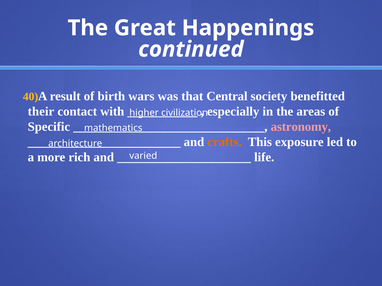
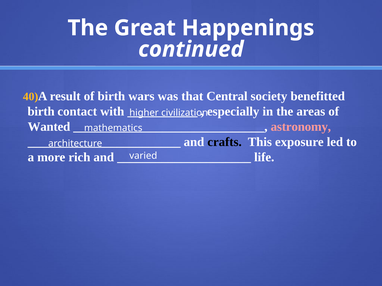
their: their -> birth (41, 112)
Specific: Specific -> Wanted (49, 127)
crafts colour: orange -> black (225, 142)
